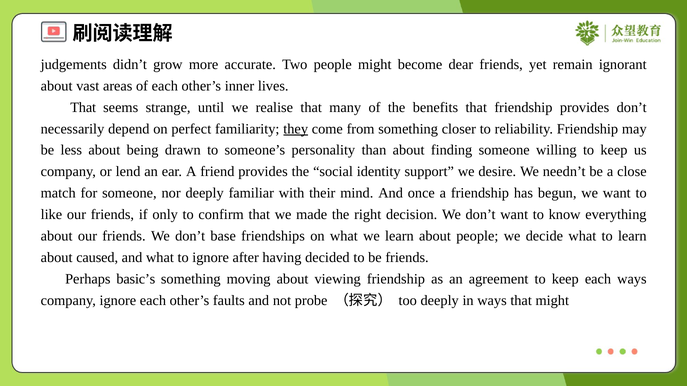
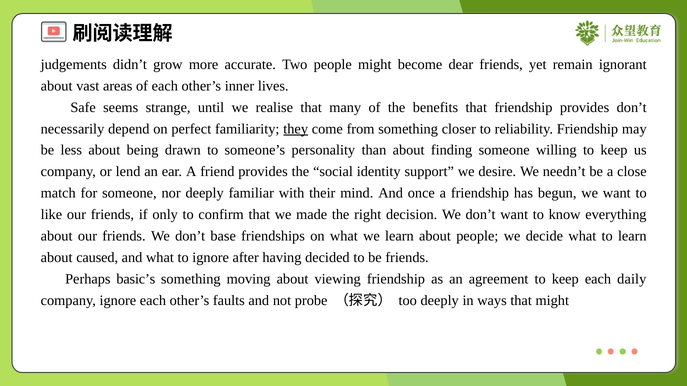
That: That -> Safe (83, 107)
each ways: ways -> daily (632, 279)
